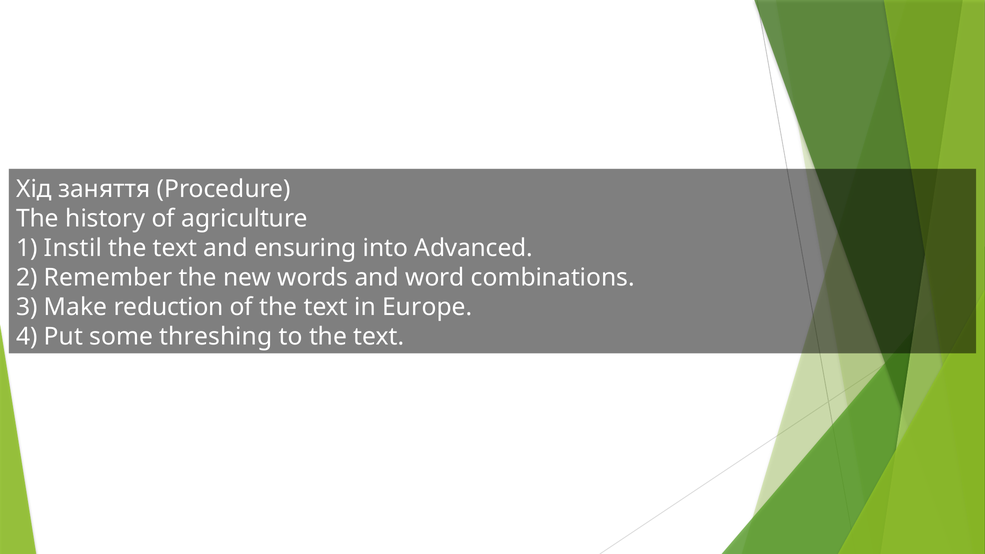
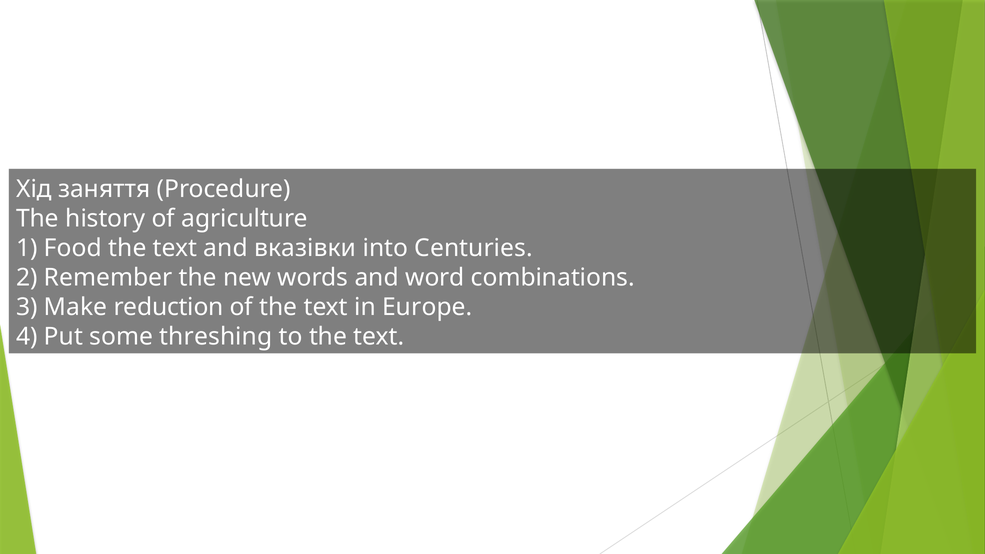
Instil: Instil -> Food (73, 248)
ensuring: ensuring -> вказівки (305, 248)
Advanced: Advanced -> Centuries (474, 248)
